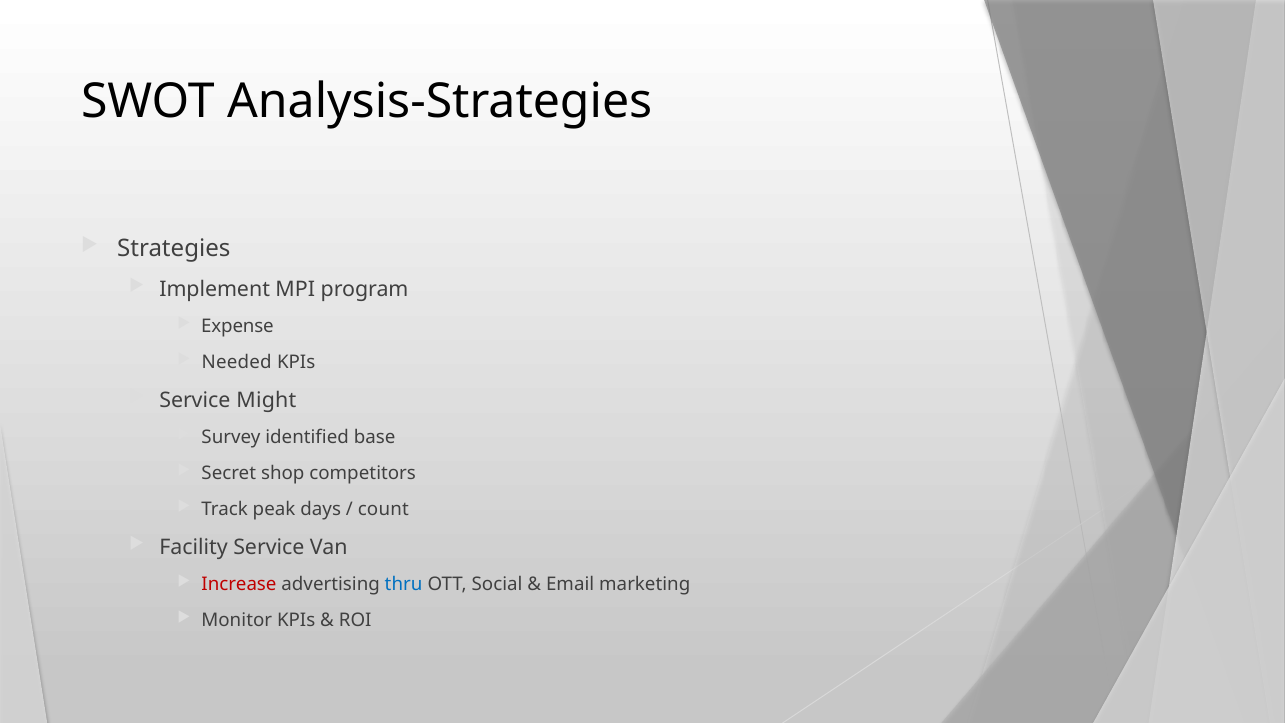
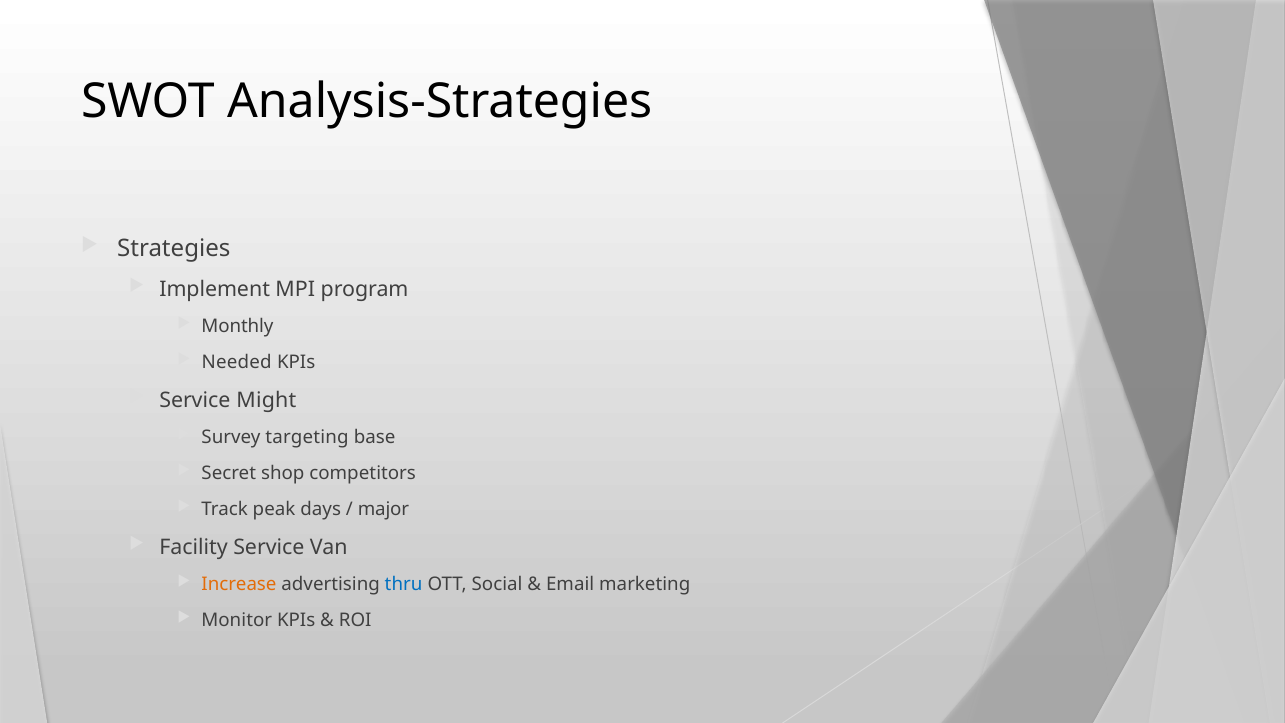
Expense: Expense -> Monthly (237, 326)
identified: identified -> targeting (307, 437)
count: count -> major (383, 509)
Increase colour: red -> orange (239, 584)
